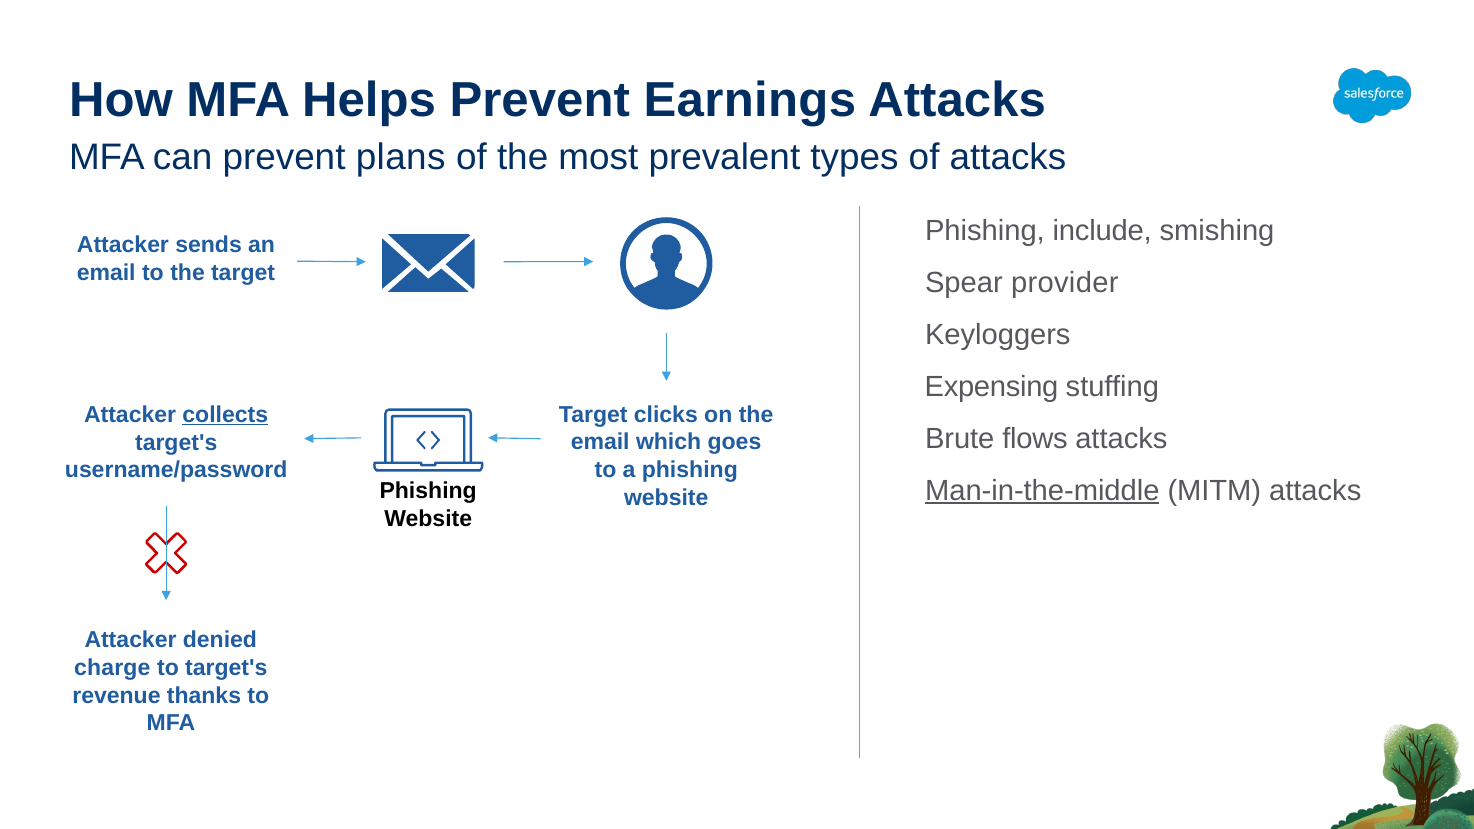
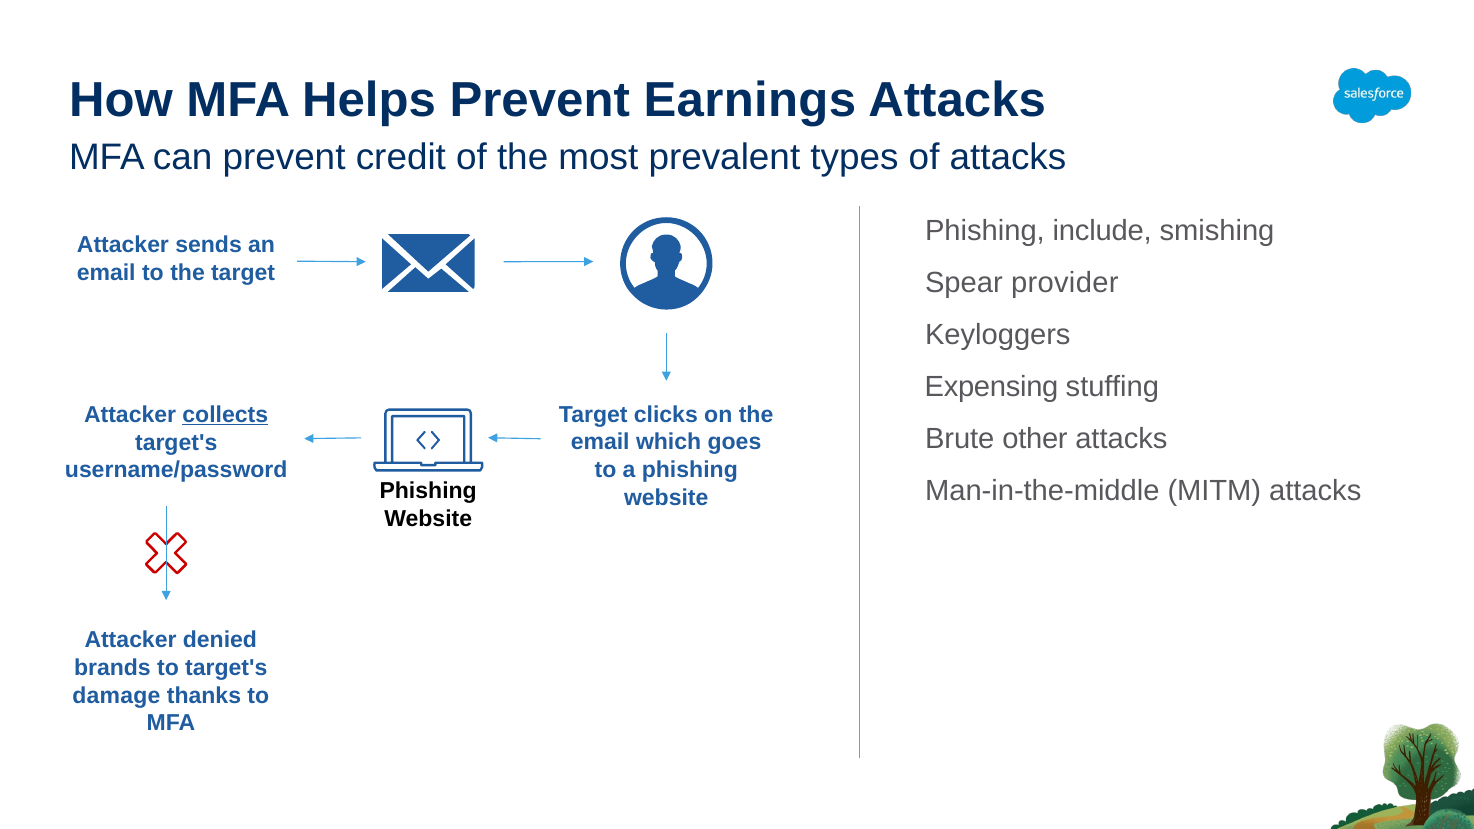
plans: plans -> credit (401, 157)
flows: flows -> other (1035, 439)
Man-in-the-middle underline: present -> none (1042, 491)
charge: charge -> brands (112, 668)
revenue: revenue -> damage (116, 696)
